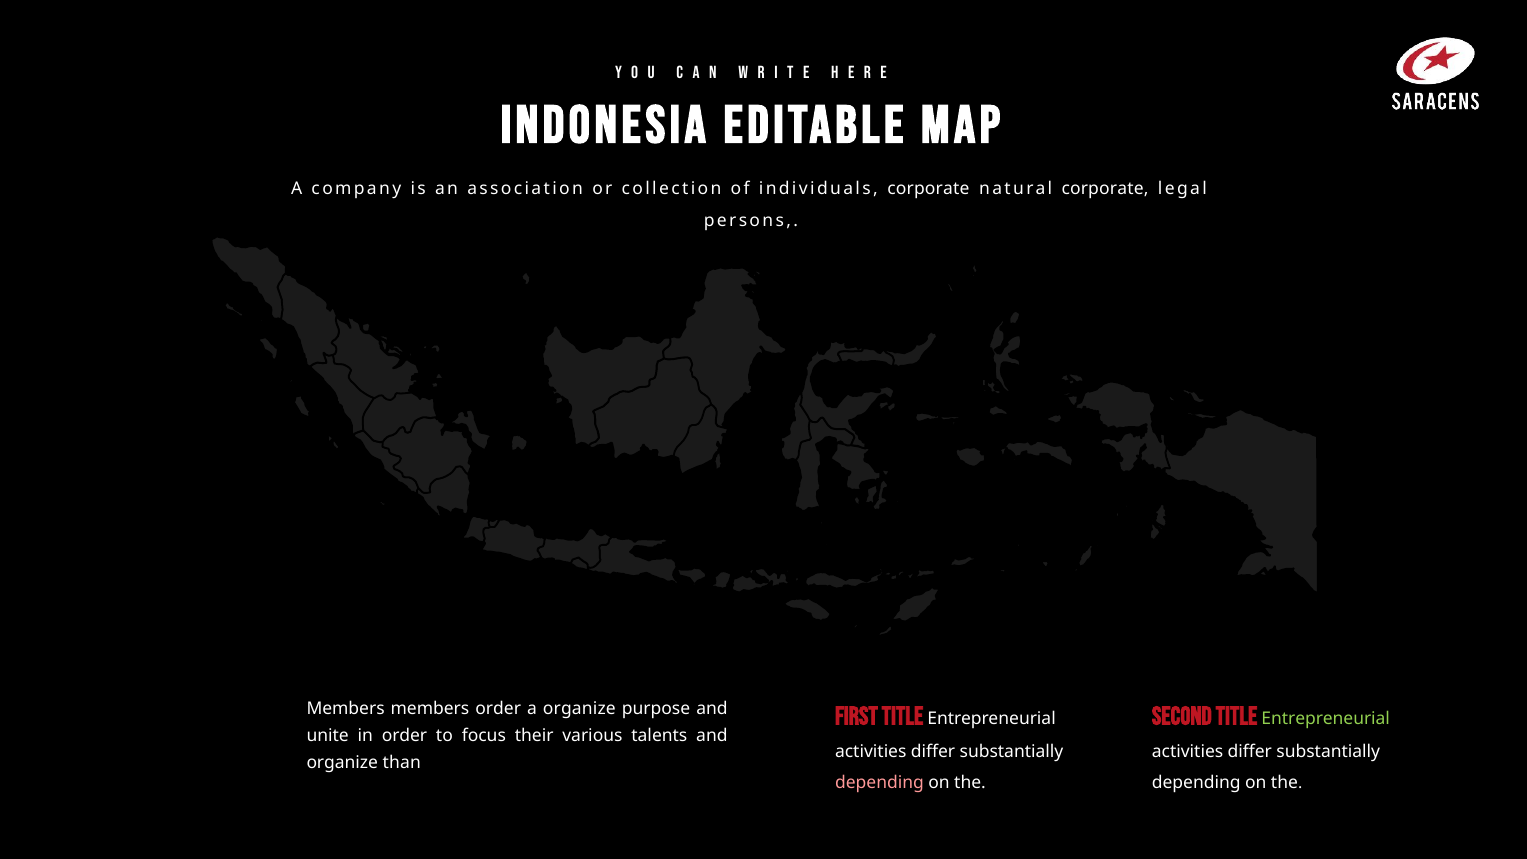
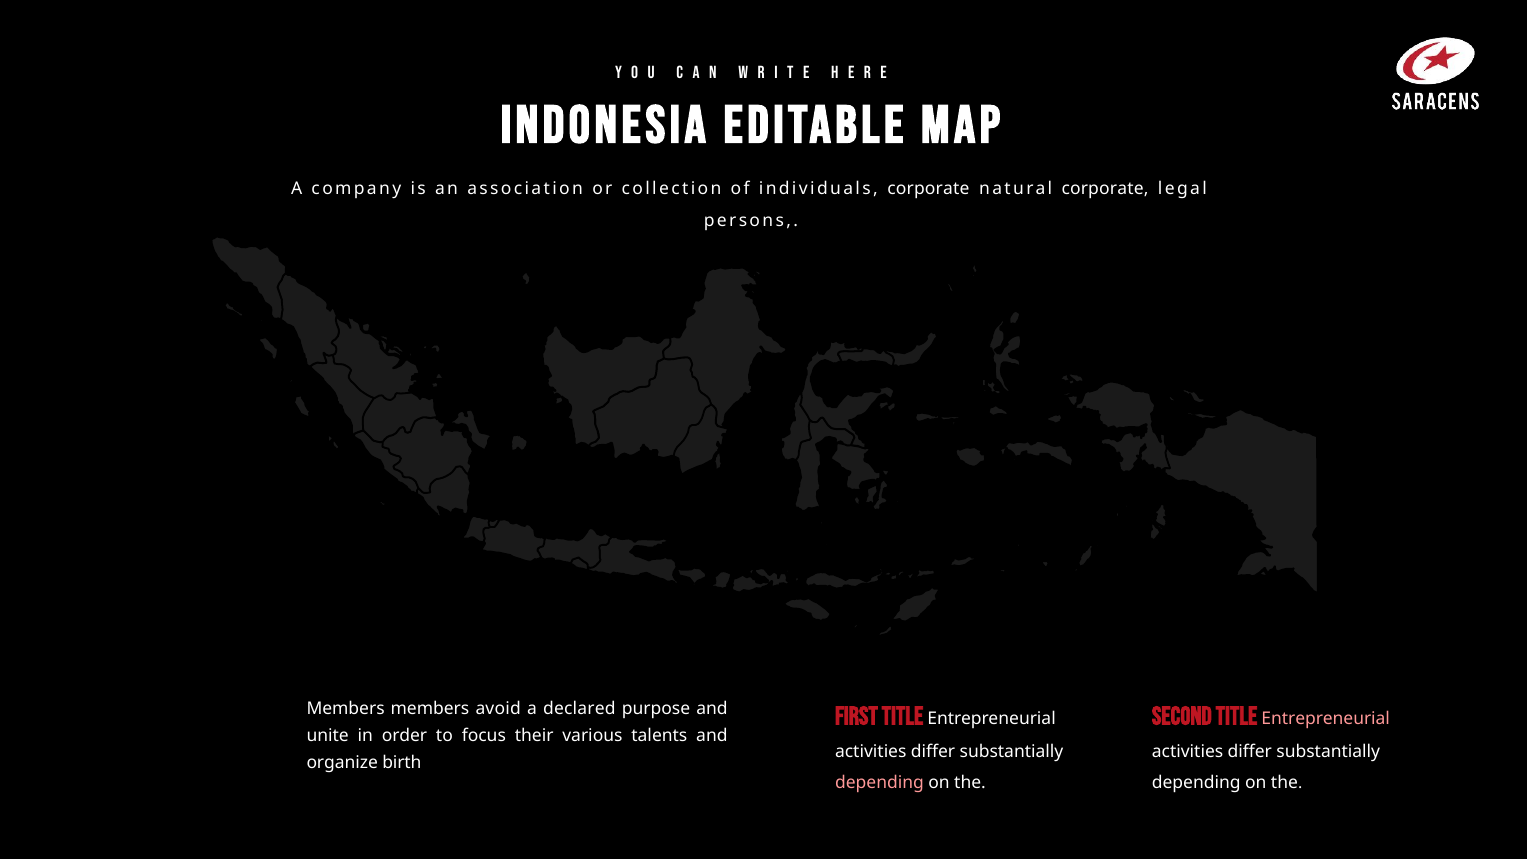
members order: order -> avoid (498, 709)
a organize: organize -> declared (579, 709)
Entrepreneurial colour: light green -> pink (1326, 719)
than: than -> birth (402, 763)
